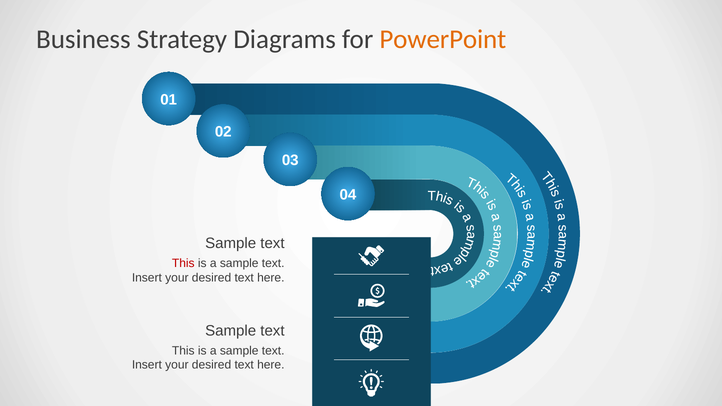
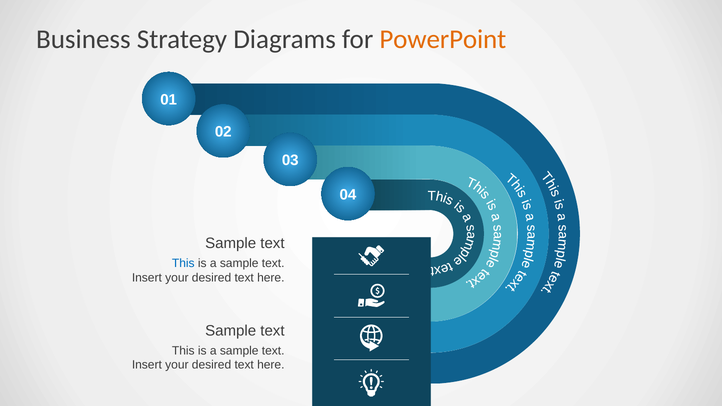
This colour: red -> blue (183, 263)
